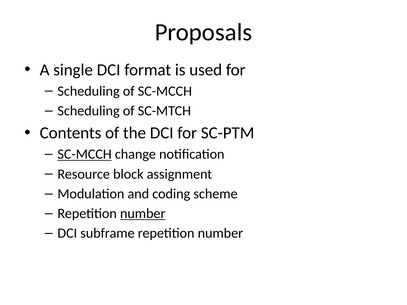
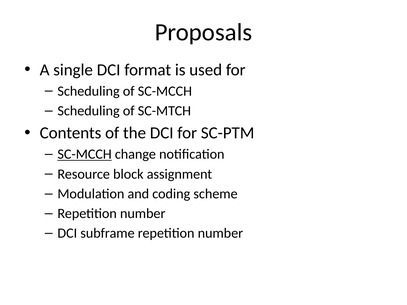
number underline: present -> none (143, 214)
